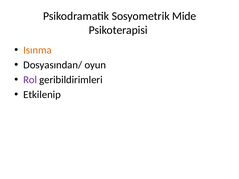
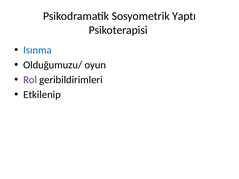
Mide: Mide -> Yaptı (184, 16)
Isınma colour: orange -> blue (38, 50)
Dosyasından/: Dosyasından/ -> Olduğumuzu/ (53, 65)
